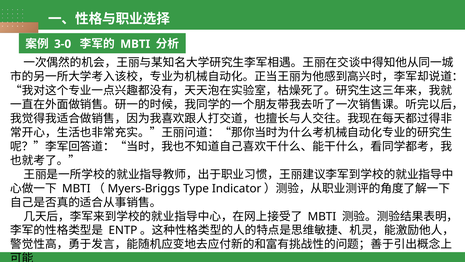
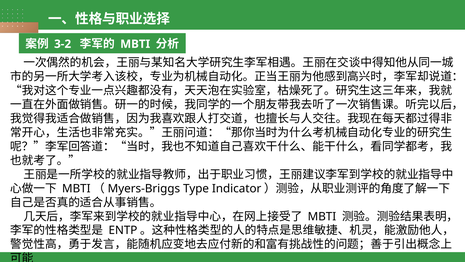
3-0: 3-0 -> 3-2 (63, 44)
